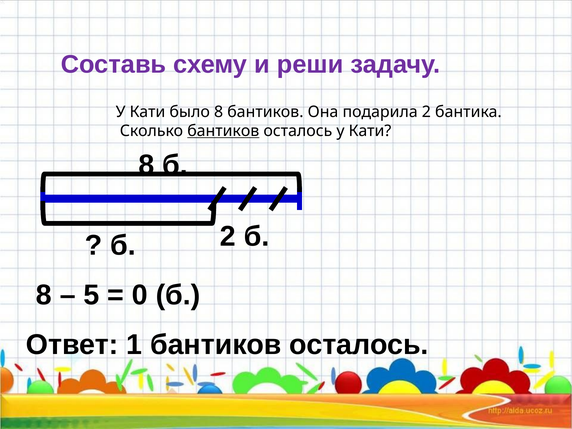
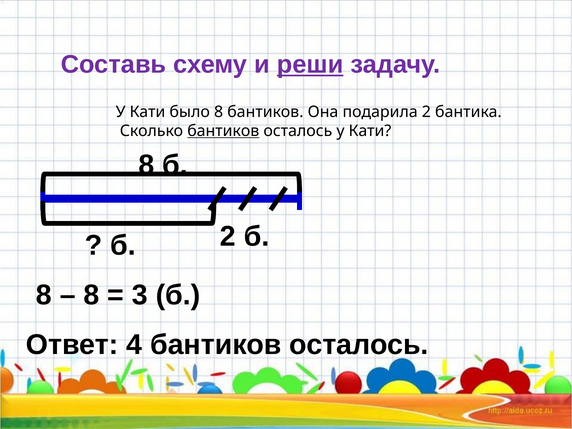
реши underline: none -> present (310, 65)
5: 5 -> 8 (91, 295)
0: 0 -> 3 (140, 295)
1: 1 -> 4 (134, 345)
